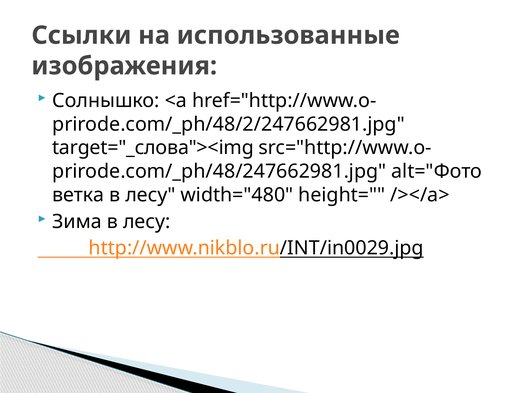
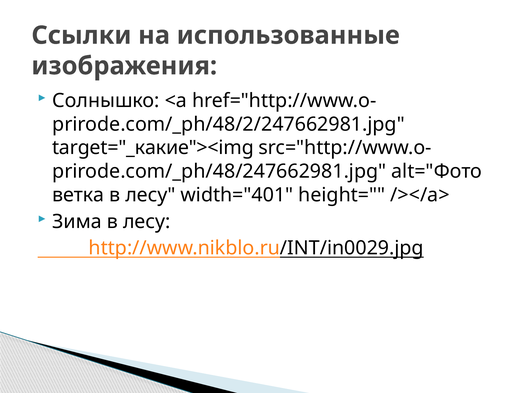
target="_слова"><img: target="_слова"><img -> target="_какие"><img (153, 148)
width="480: width="480 -> width="401 (237, 195)
